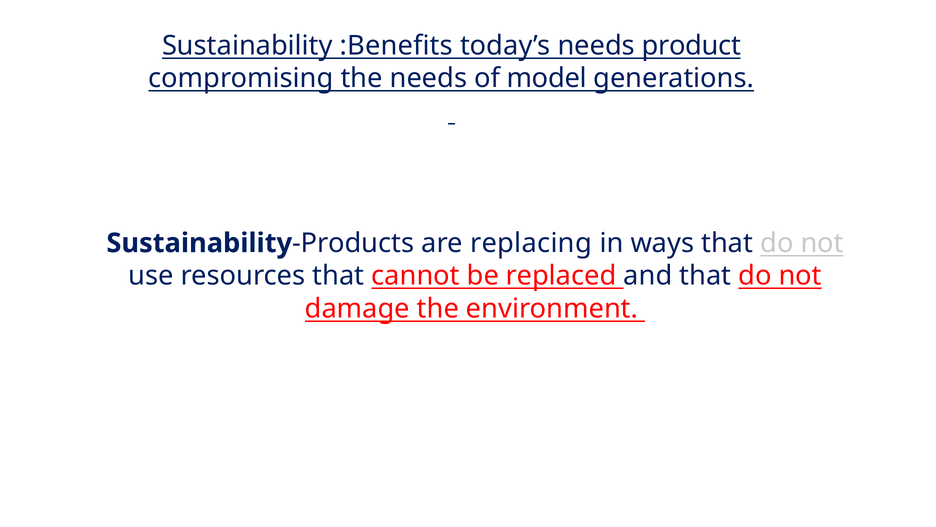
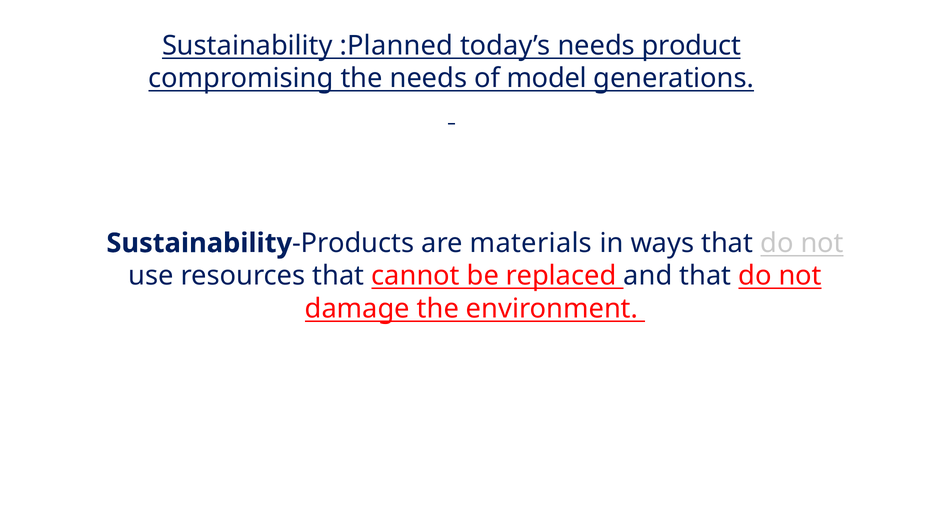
:Benefits: :Benefits -> :Planned (396, 45)
replacing: replacing -> materials (531, 243)
